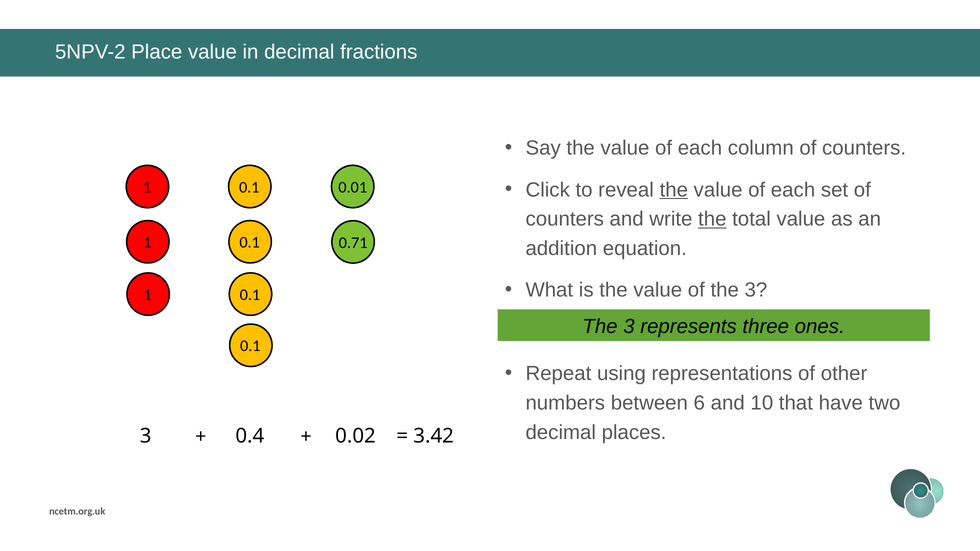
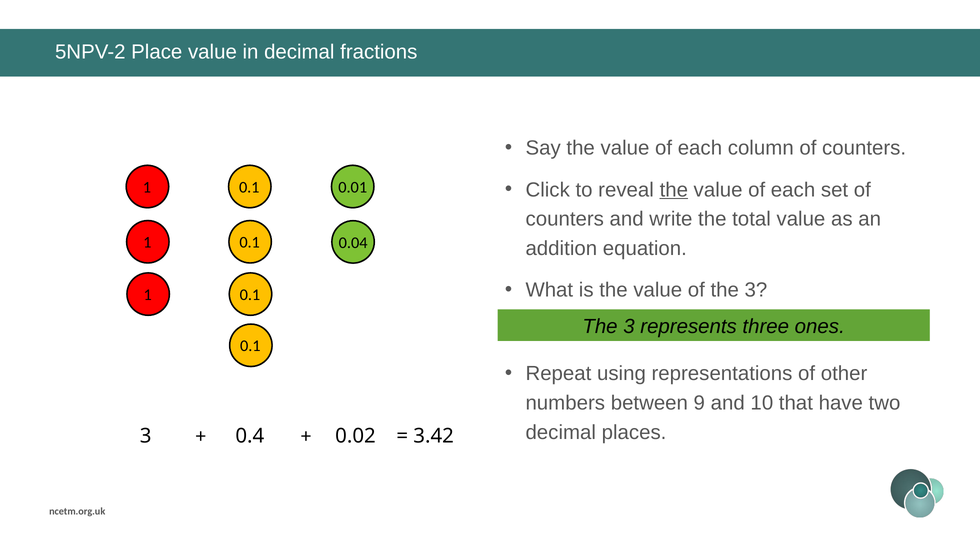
the underline: present -> none (712, 219)
0.71: 0.71 -> 0.04 (353, 243)
6: 6 -> 9 (699, 403)
